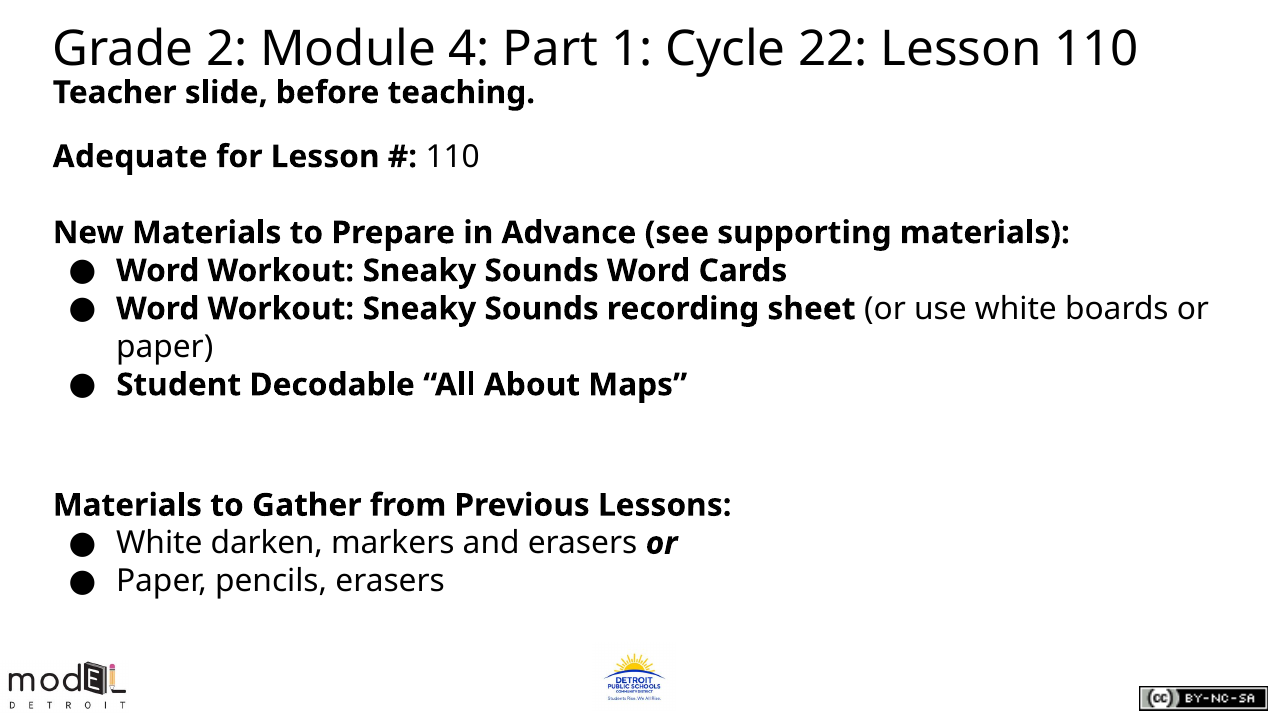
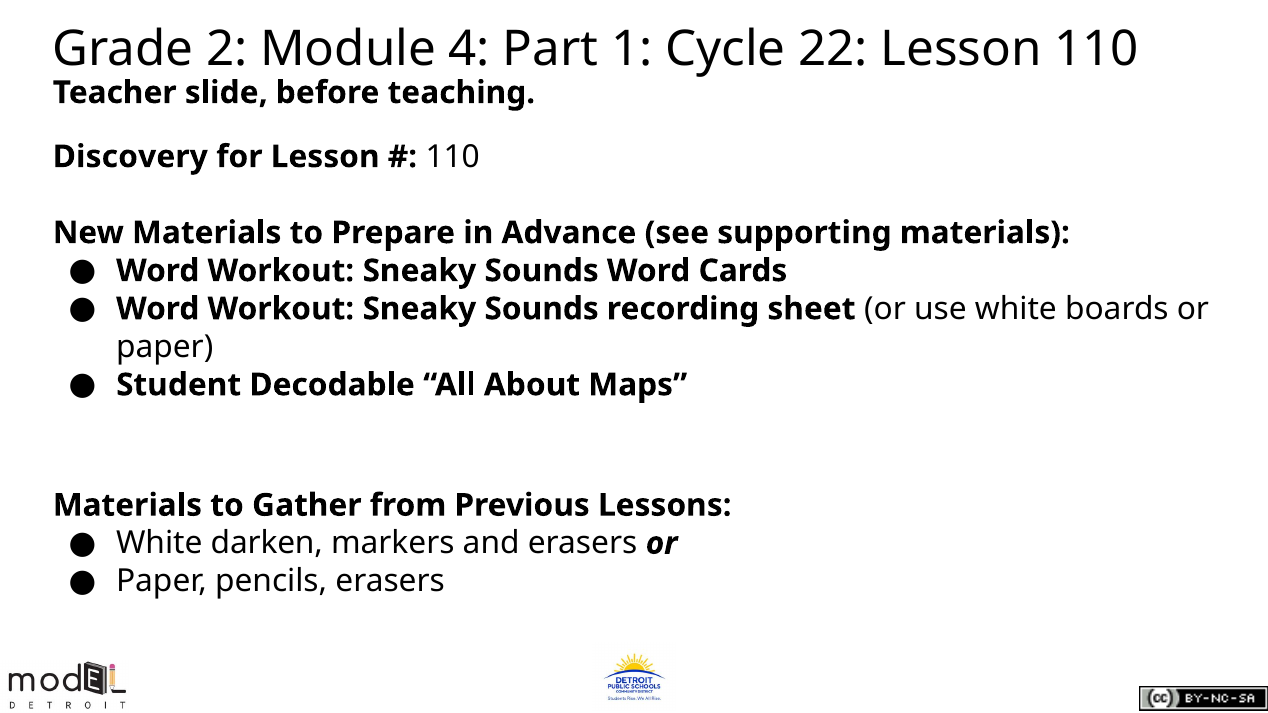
Adequate: Adequate -> Discovery (130, 157)
